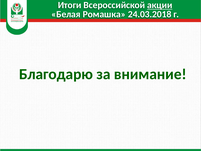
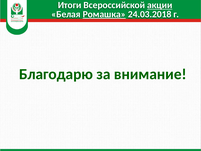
Ромашка underline: none -> present (104, 14)
